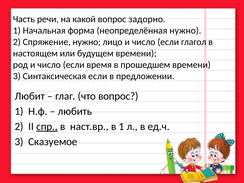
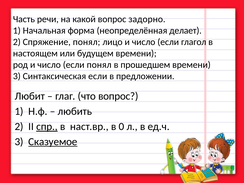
неопределённая нужно: нужно -> делает (185, 31)
Спряжение нужно: нужно -> понял (87, 42)
если время: время -> понял (99, 65)
в 1: 1 -> 0 (121, 127)
Сказуемое underline: none -> present (53, 142)
